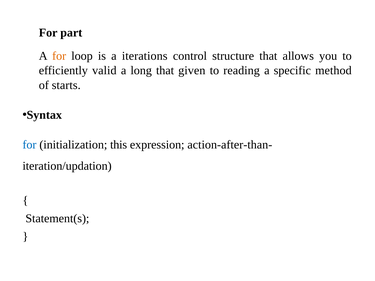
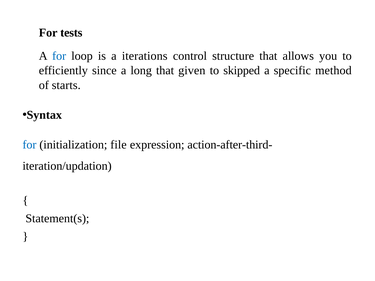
part: part -> tests (71, 33)
for colour: orange -> blue (59, 56)
valid: valid -> since (104, 71)
reading: reading -> skipped (242, 71)
this: this -> file (119, 145)
action-after-than-: action-after-than- -> action-after-third- (230, 145)
